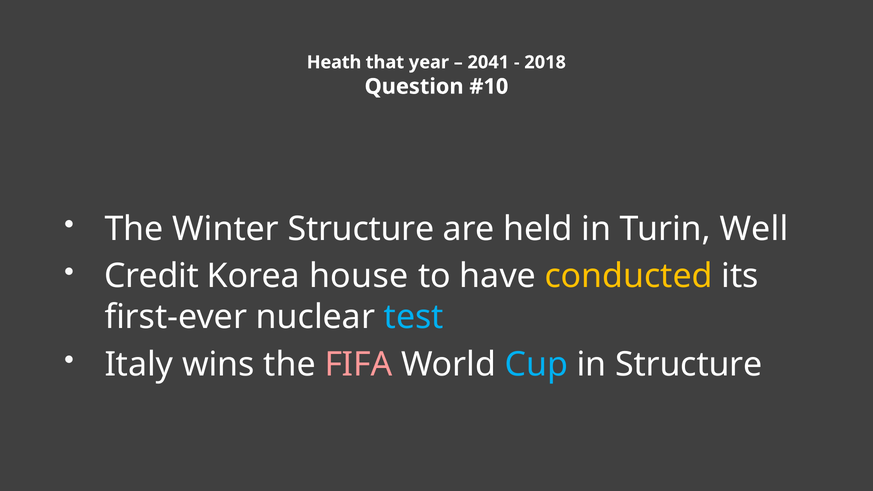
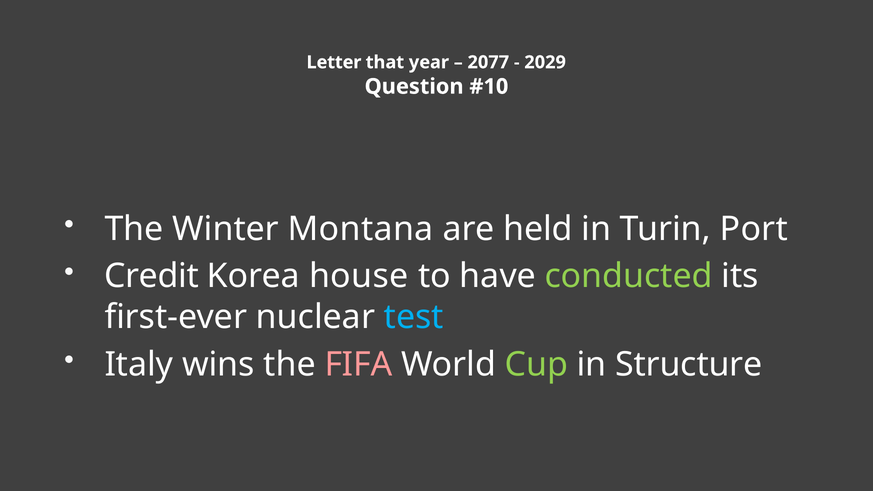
Heath: Heath -> Letter (334, 62)
2041: 2041 -> 2077 (488, 62)
2018: 2018 -> 2029 (545, 62)
Winter Structure: Structure -> Montana (361, 229)
Well: Well -> Port (754, 229)
conducted colour: yellow -> light green (629, 276)
Cup colour: light blue -> light green (536, 364)
